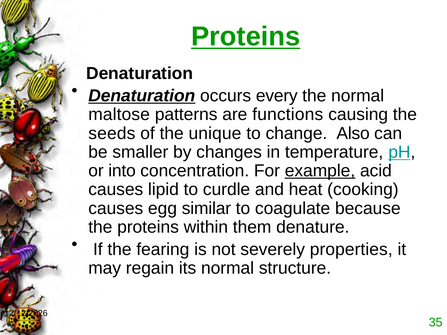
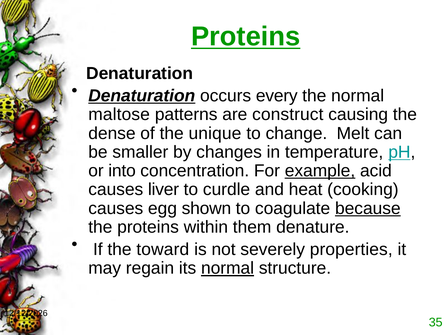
functions: functions -> construct (288, 115)
seeds: seeds -> dense (112, 133)
Also: Also -> Melt (353, 133)
lipid: lipid -> liver (164, 190)
similar: similar -> shown (206, 209)
because underline: none -> present (368, 209)
fearing: fearing -> toward (163, 250)
normal underline: none -> present (228, 268)
